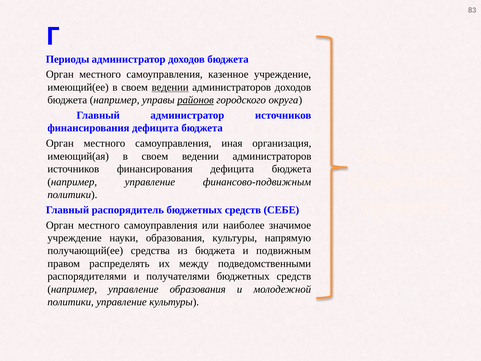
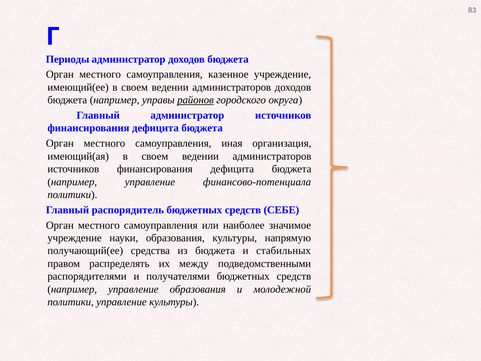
ведении underline: present -> none (170, 87)
финансово-подвижным: финансово-подвижным -> финансово-потенциала (257, 182)
подвижным: подвижным -> стабильных (284, 251)
